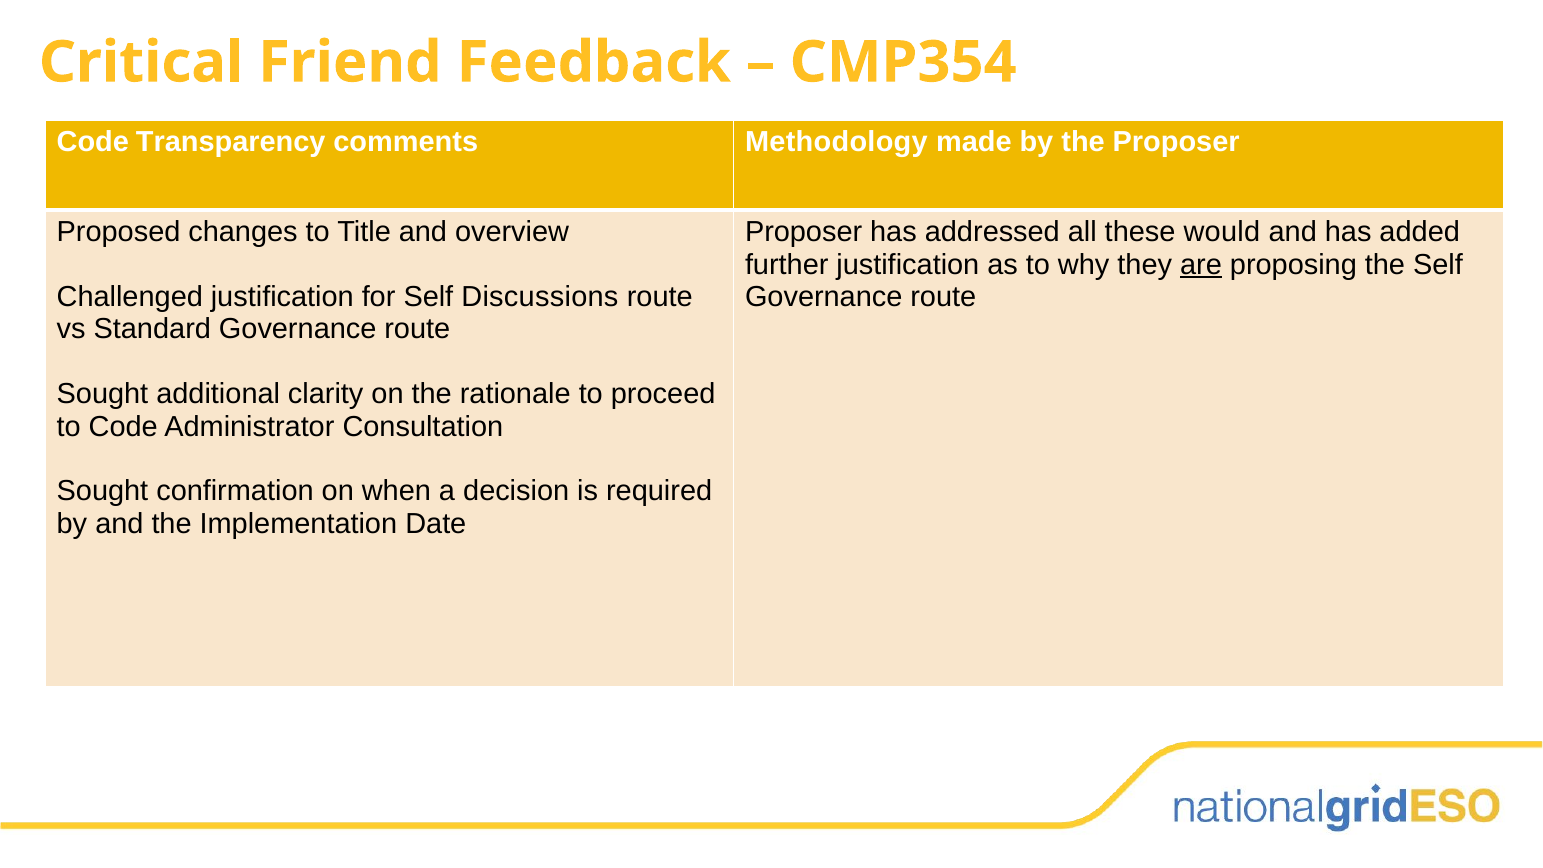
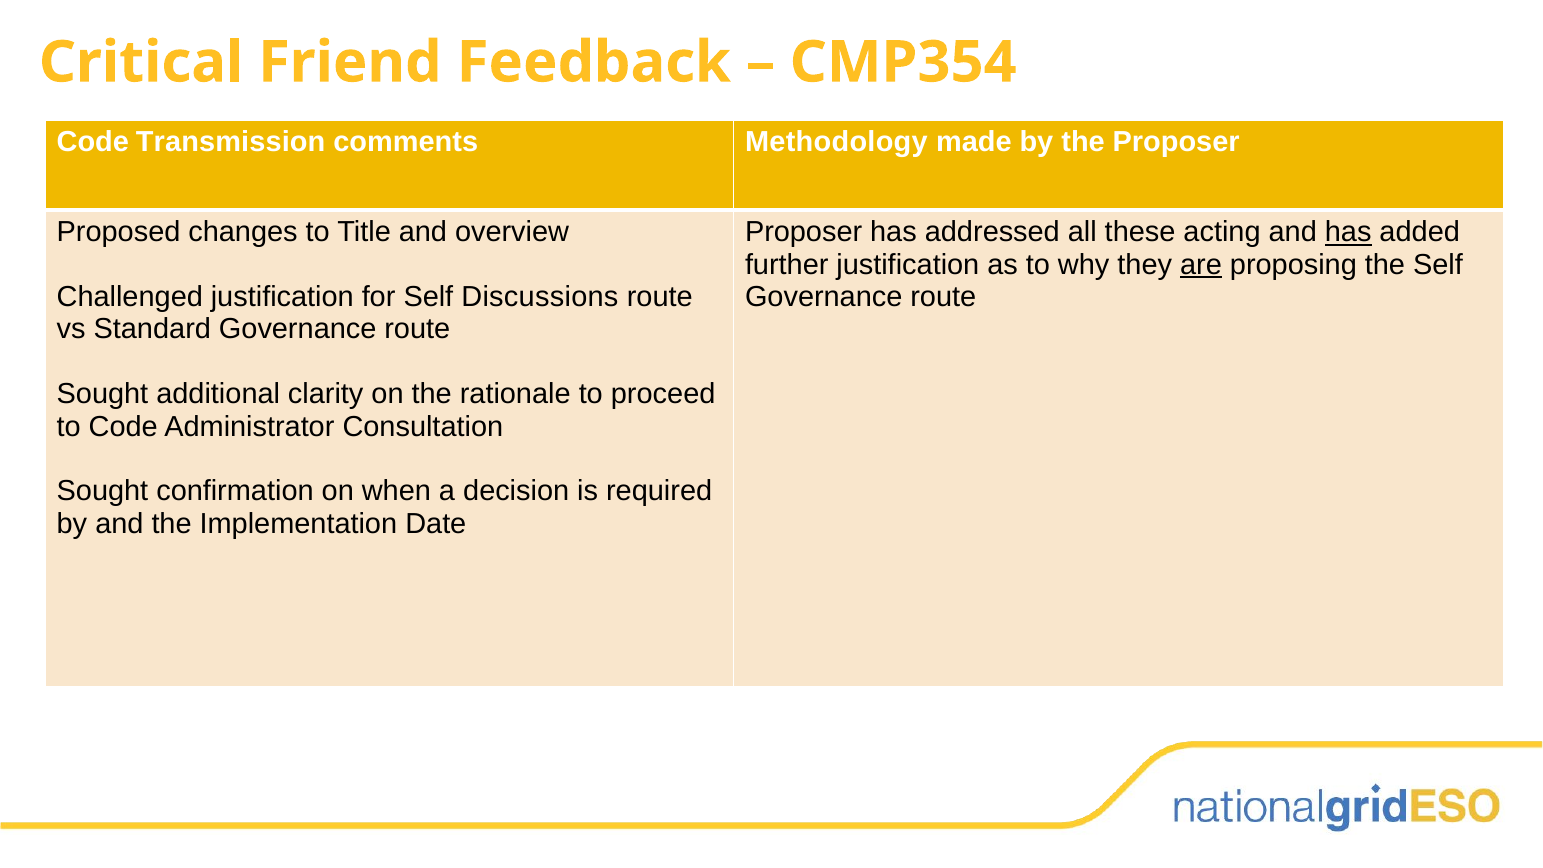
Transparency: Transparency -> Transmission (231, 142)
would: would -> acting (1222, 232)
has underline: none -> present (1348, 232)
